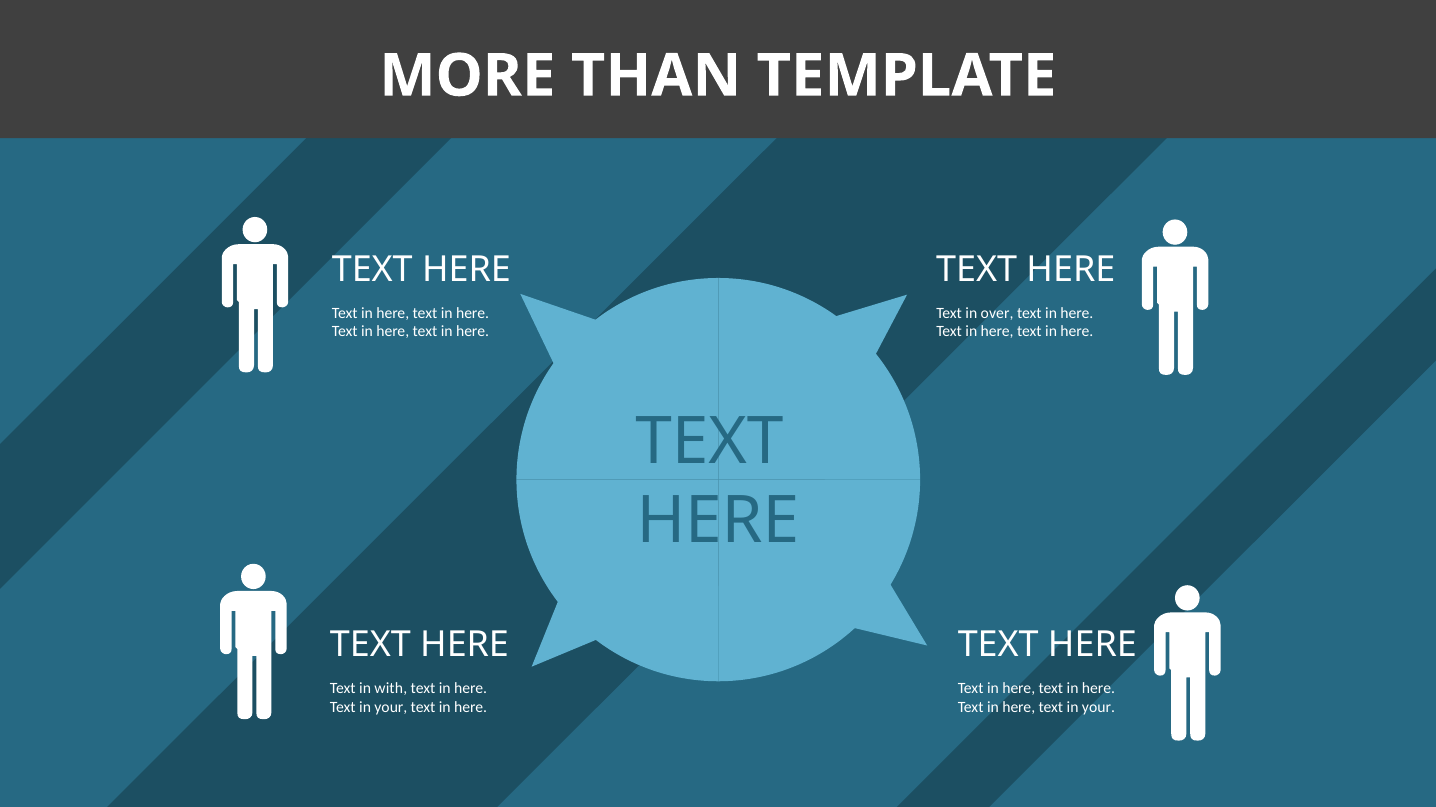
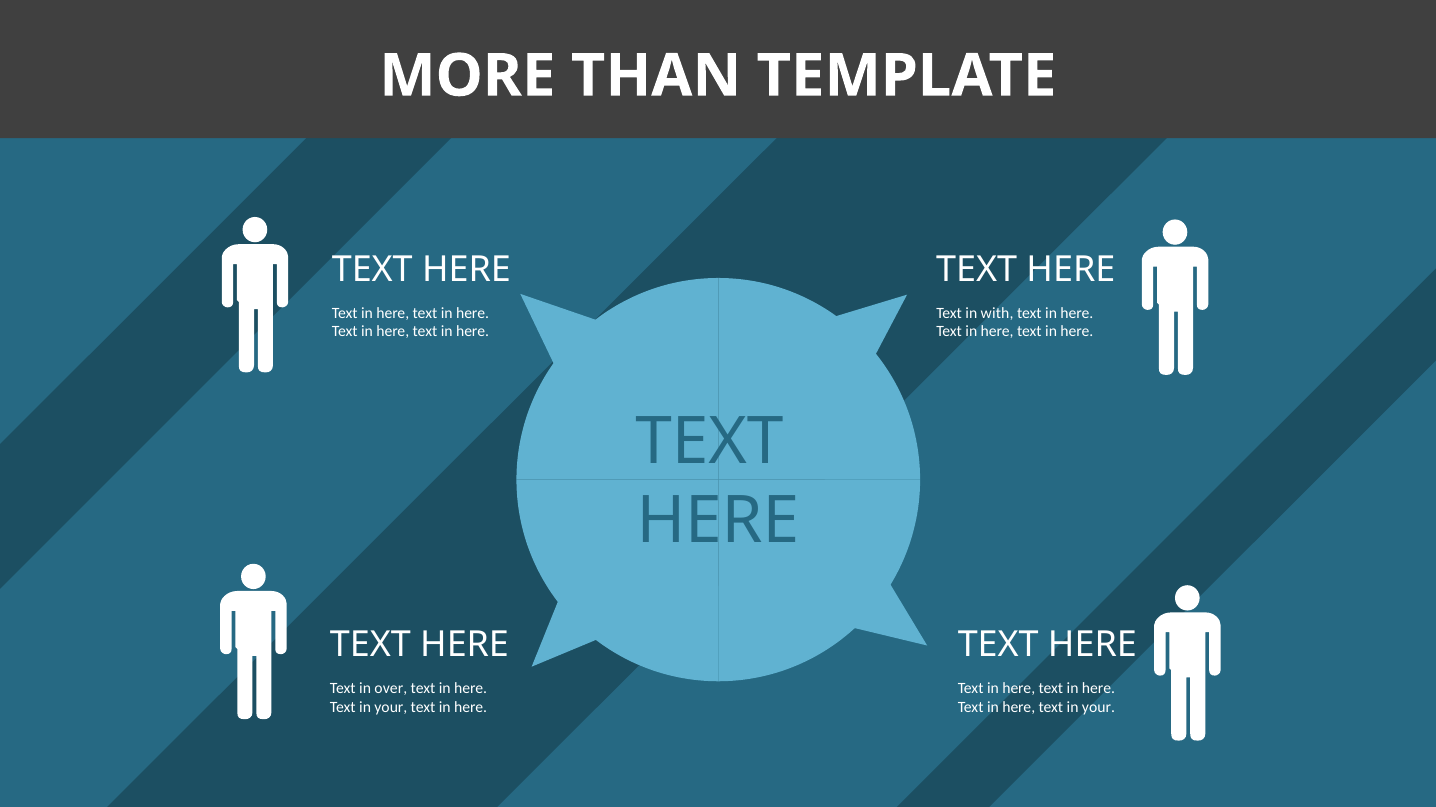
over: over -> with (997, 313)
with: with -> over (391, 689)
